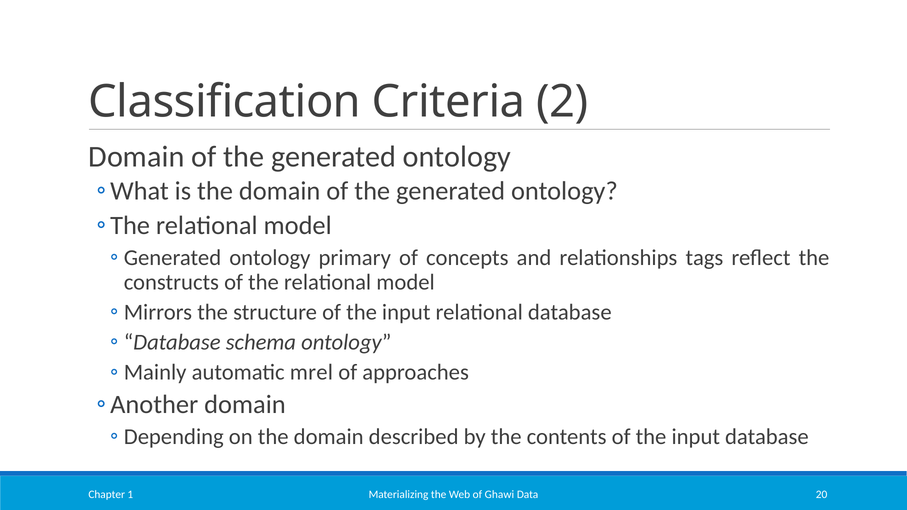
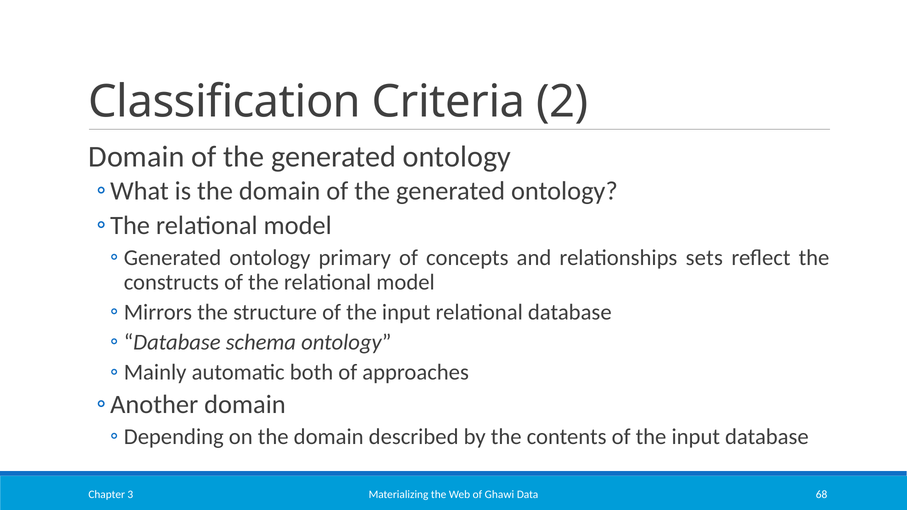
tags: tags -> sets (704, 258)
mrel: mrel -> both (311, 373)
20: 20 -> 68 (822, 495)
1: 1 -> 3 (130, 495)
